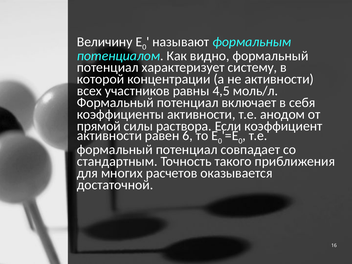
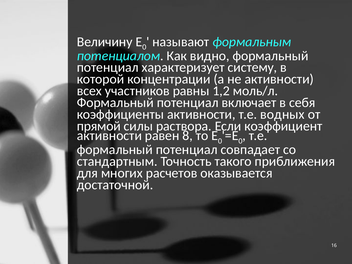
4,5: 4,5 -> 1,2 (221, 91)
анодом: анодом -> водных (282, 114)
6: 6 -> 8 (188, 136)
